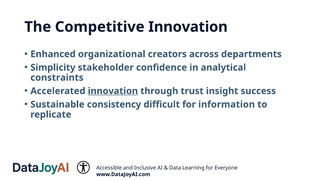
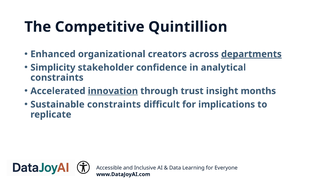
Competitive Innovation: Innovation -> Quintillion (188, 27)
departments underline: none -> present (251, 54)
success: success -> months (258, 91)
Sustainable consistency: consistency -> constraints (114, 104)
information: information -> implications (227, 104)
